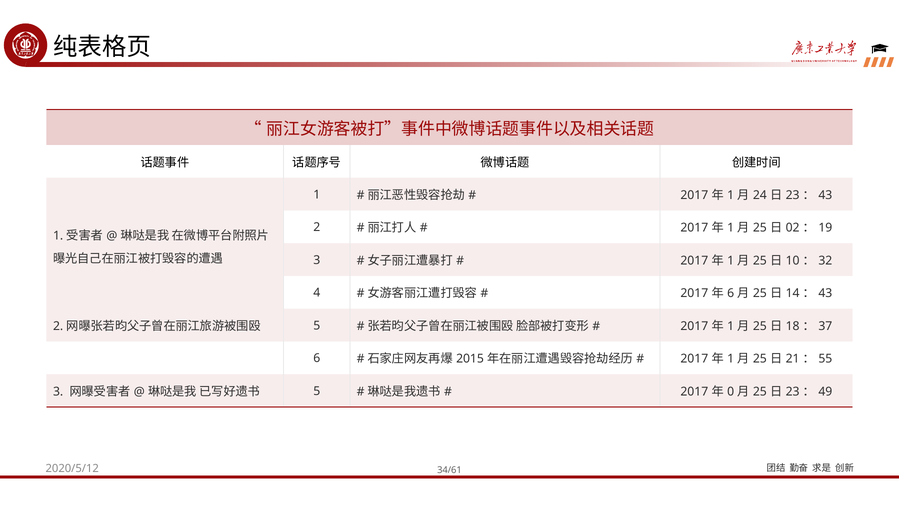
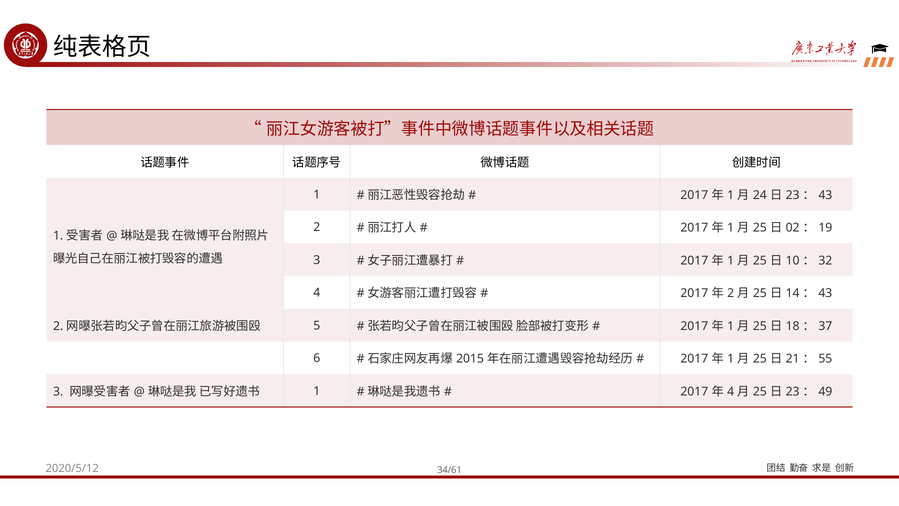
6: 6 -> 2 (731, 293)
5: 5 -> 1 (317, 391)
0: 0 -> 4 (731, 391)
